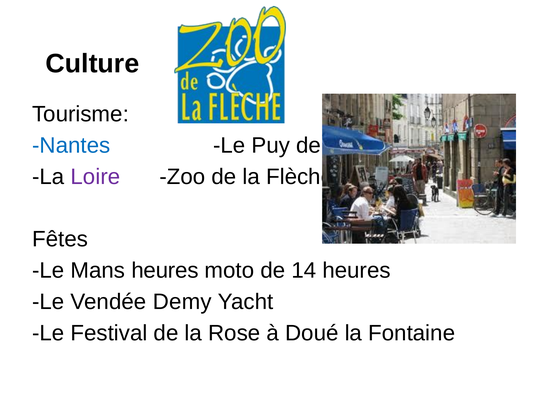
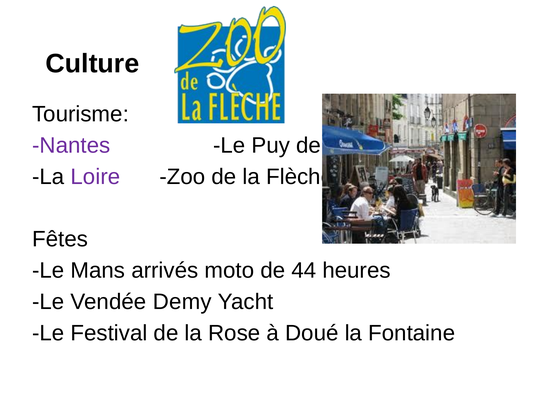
Nantes colour: blue -> purple (71, 145)
Mans heures: heures -> arrivés (165, 270)
14: 14 -> 44 (304, 270)
